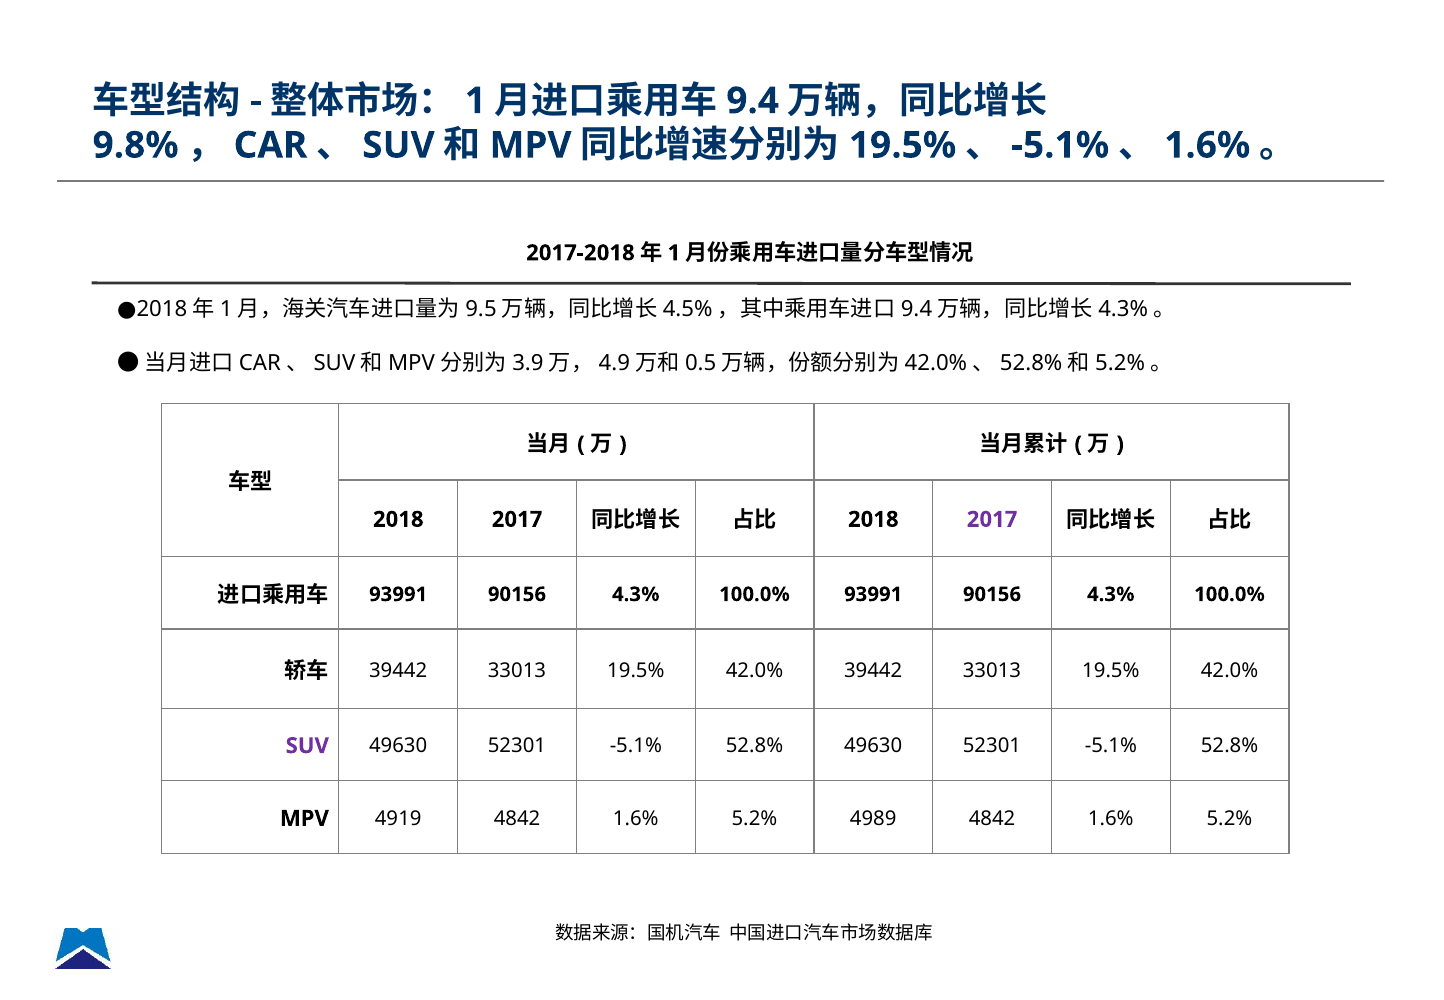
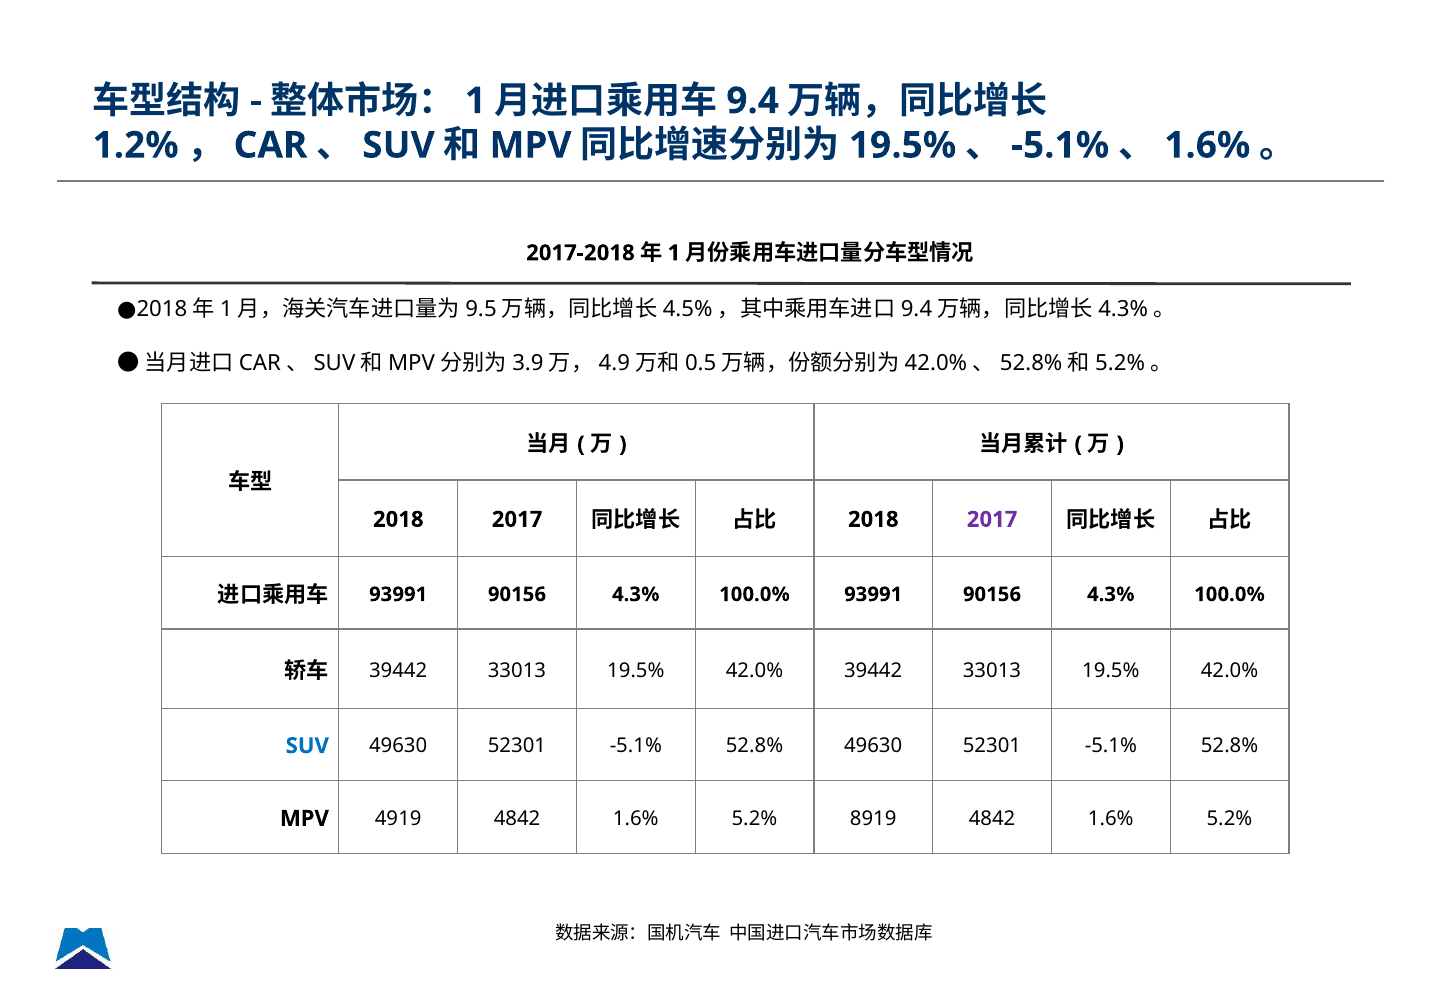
9.8%: 9.8% -> 1.2% (136, 145)
SUV colour: purple -> blue (307, 746)
4989: 4989 -> 8919 (873, 819)
